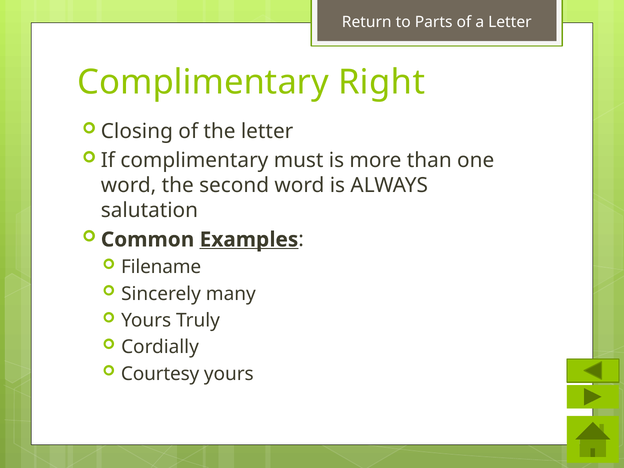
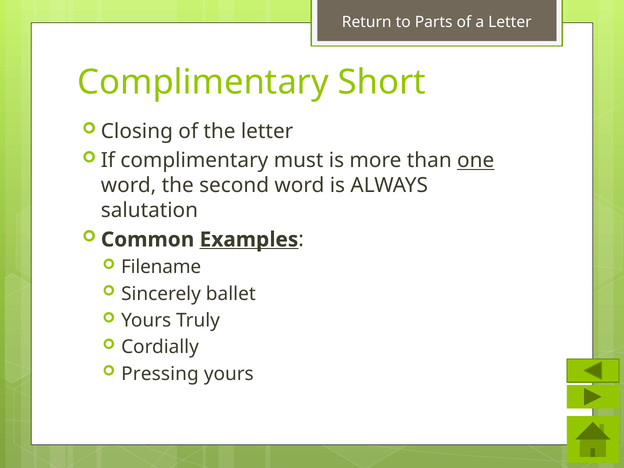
Right: Right -> Short (382, 82)
one underline: none -> present (476, 161)
many: many -> ballet (231, 294)
Courtesy: Courtesy -> Pressing (160, 374)
